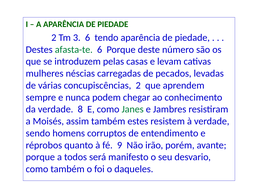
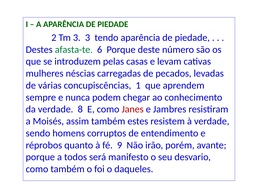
3 6: 6 -> 3 (88, 38)
concupiscências 2: 2 -> 1 (138, 85)
Janes colour: green -> red (133, 109)
